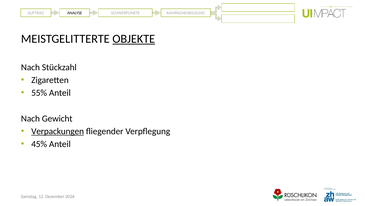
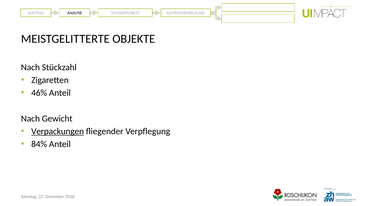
OBJEKTE underline: present -> none (134, 39)
55%: 55% -> 46% (39, 93)
45%: 45% -> 84% (39, 144)
